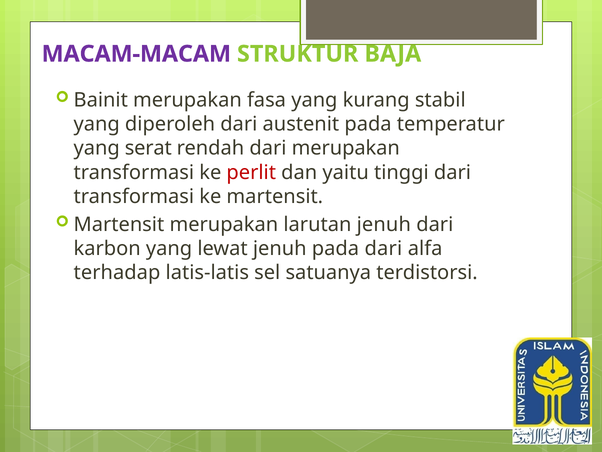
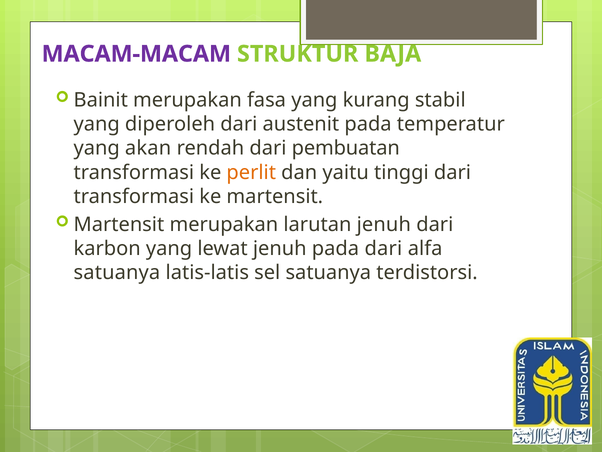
serat: serat -> akan (148, 148)
dari merupakan: merupakan -> pembuatan (346, 148)
perlit colour: red -> orange (251, 172)
terhadap: terhadap -> satuanya (117, 273)
